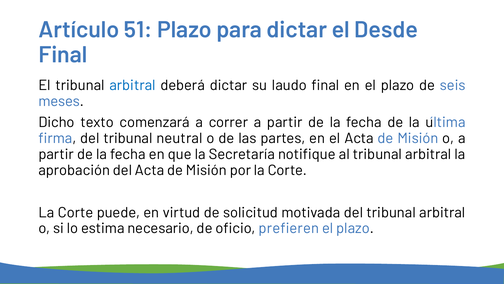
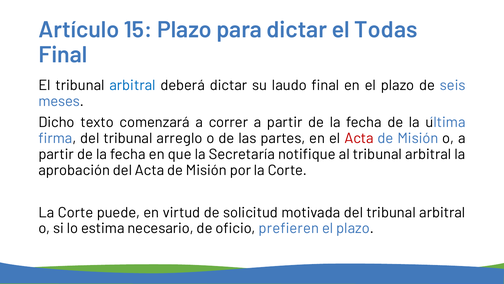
51: 51 -> 15 (138, 30)
Desde: Desde -> Todas (386, 30)
neutral: neutral -> arreglo (180, 138)
Acta colour: black -> red (359, 138)
